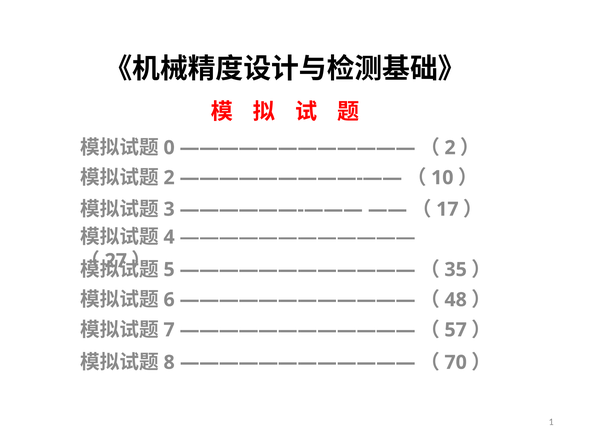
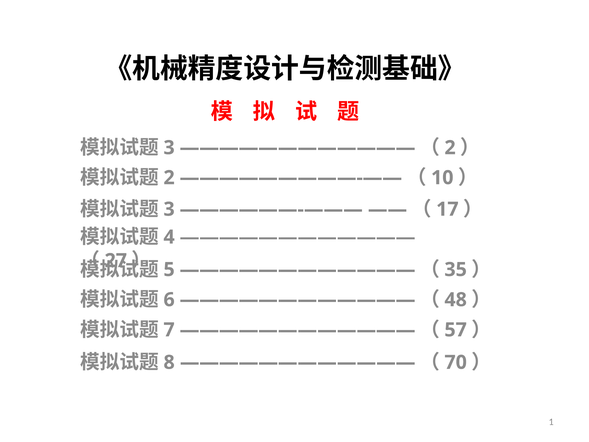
0: 0 -> 3 (169, 148)
